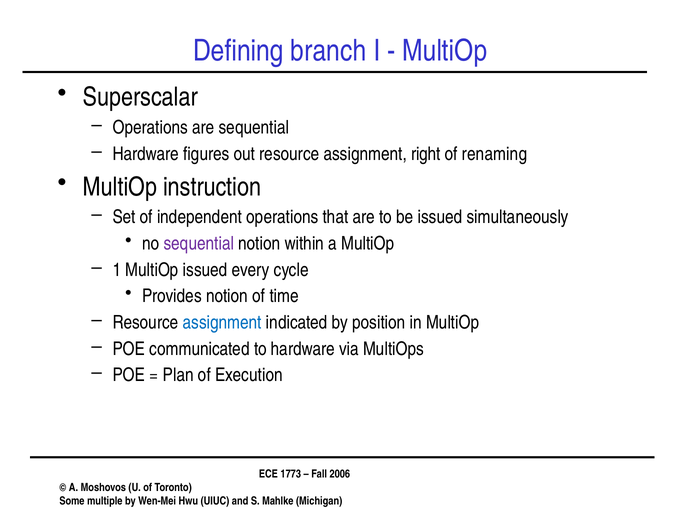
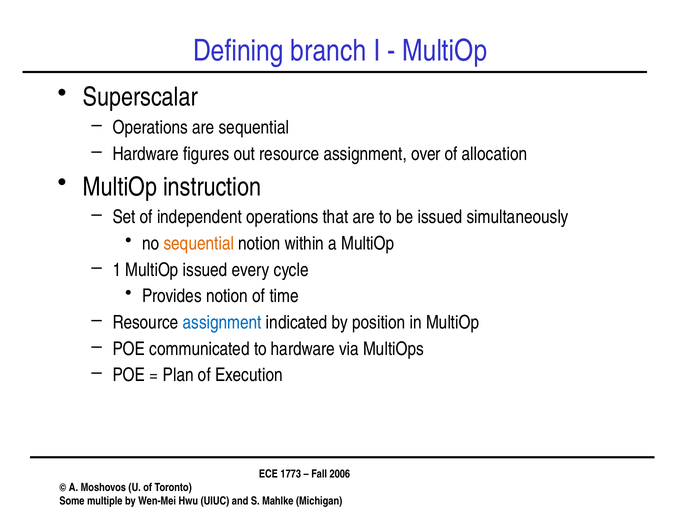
right: right -> over (426, 154)
renaming: renaming -> allocation (495, 154)
sequential colour: purple -> orange (199, 243)
